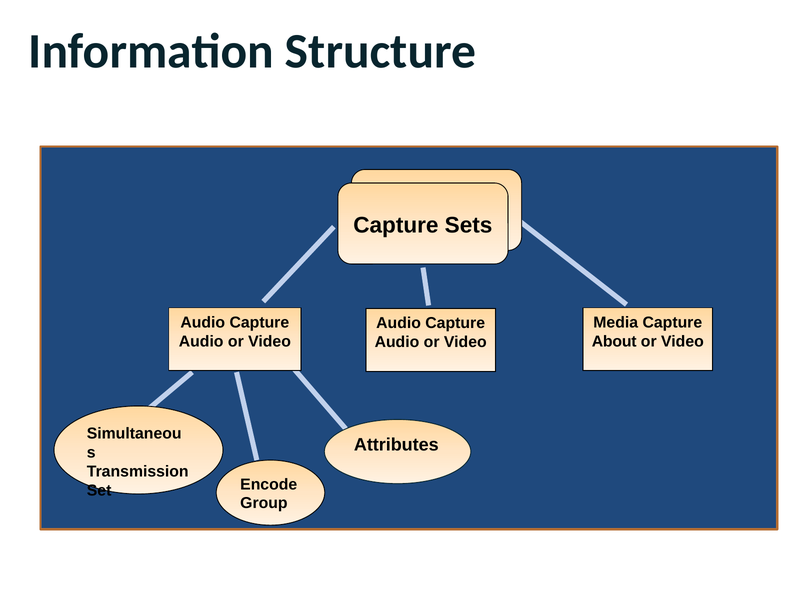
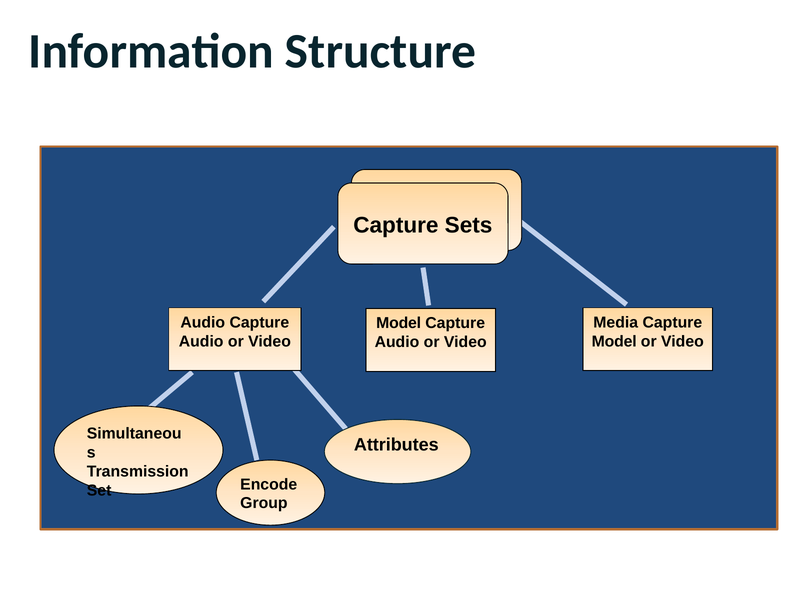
Audio: Audio -> Model (399, 323)
About: About -> Model (614, 341)
